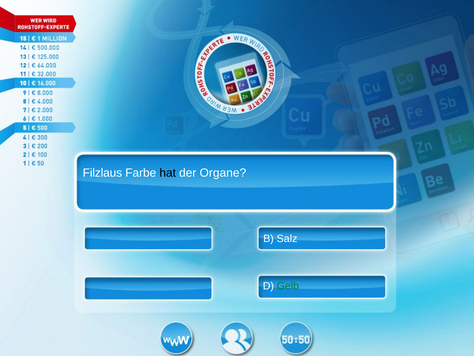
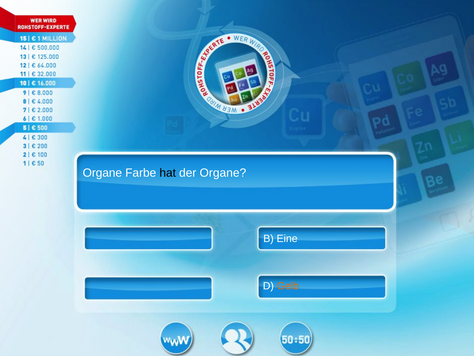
Filzlaus: Filzlaus -> Organe (102, 173)
Salz: Salz -> Eine (287, 238)
Gelb colour: green -> orange (288, 286)
